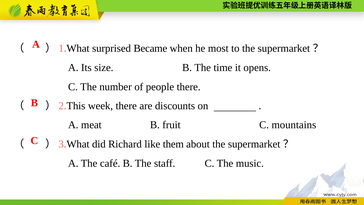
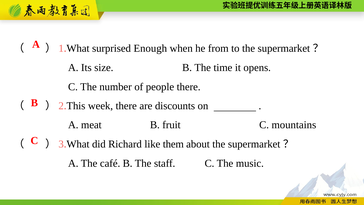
Became: Became -> Enough (150, 48)
most: most -> from (218, 48)
